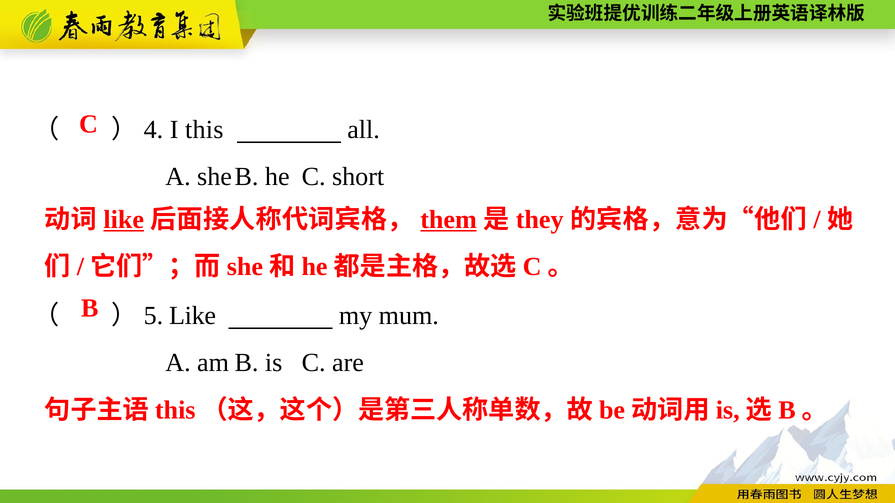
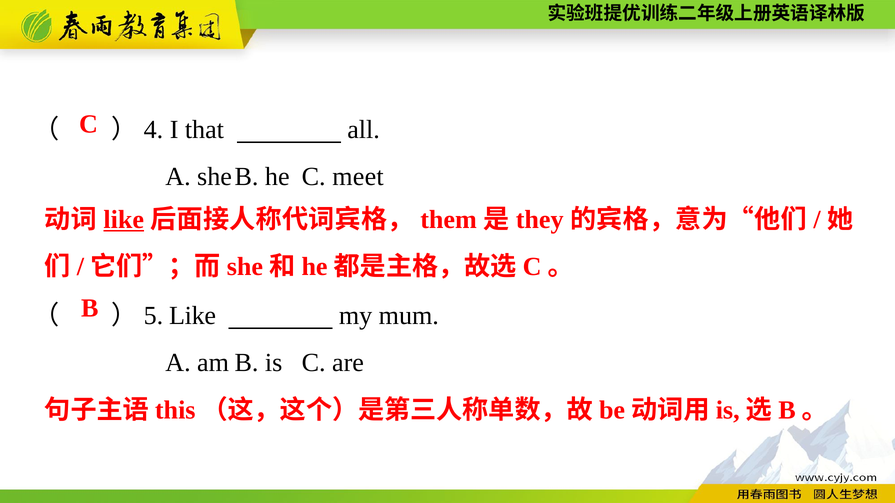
I this: this -> that (204, 130)
short: short -> meet (358, 177)
them underline: present -> none (449, 220)
